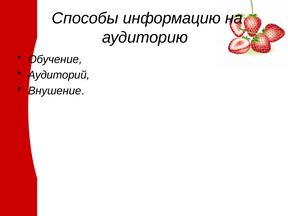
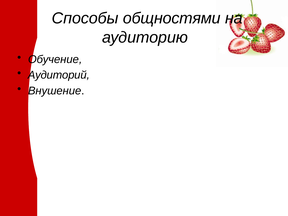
информацию: информацию -> общностями (172, 18)
